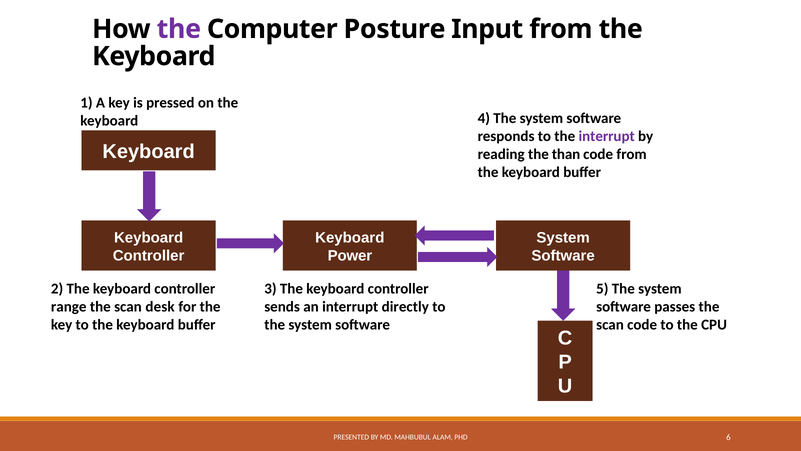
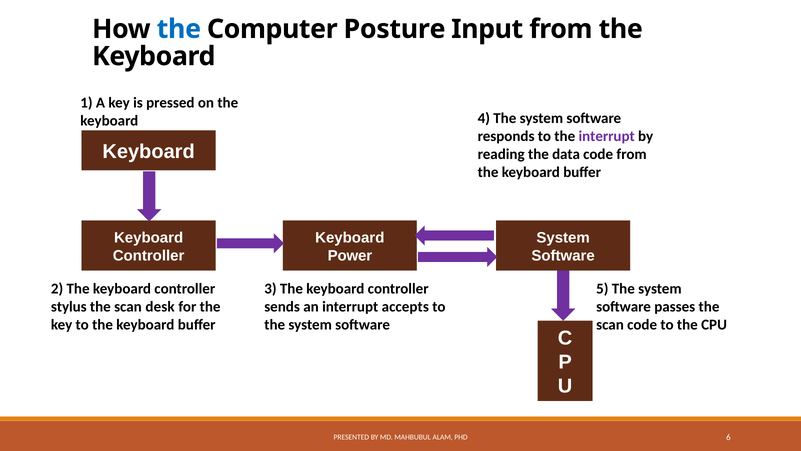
the colour: purple -> blue (179, 29)
than: than -> data (566, 154)
range: range -> stylus (69, 306)
directly: directly -> accepts (405, 306)
